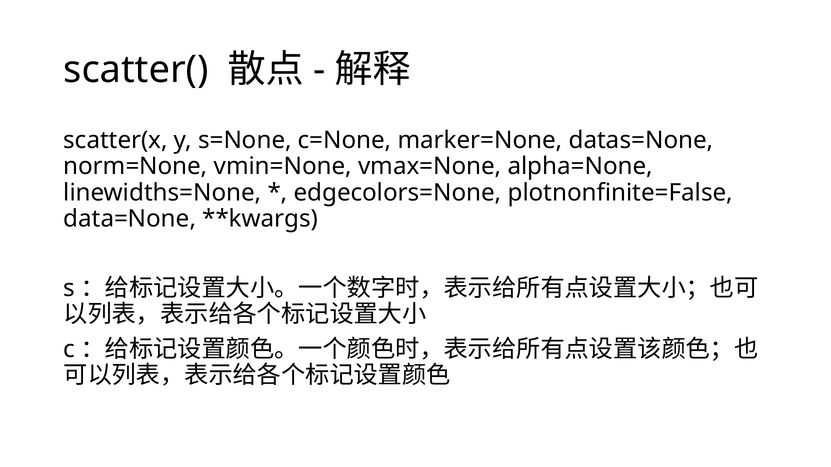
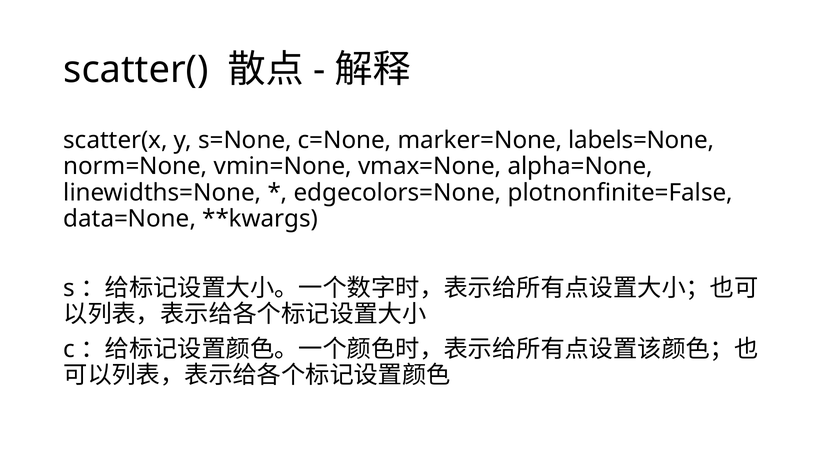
datas=None: datas=None -> labels=None (641, 140)
